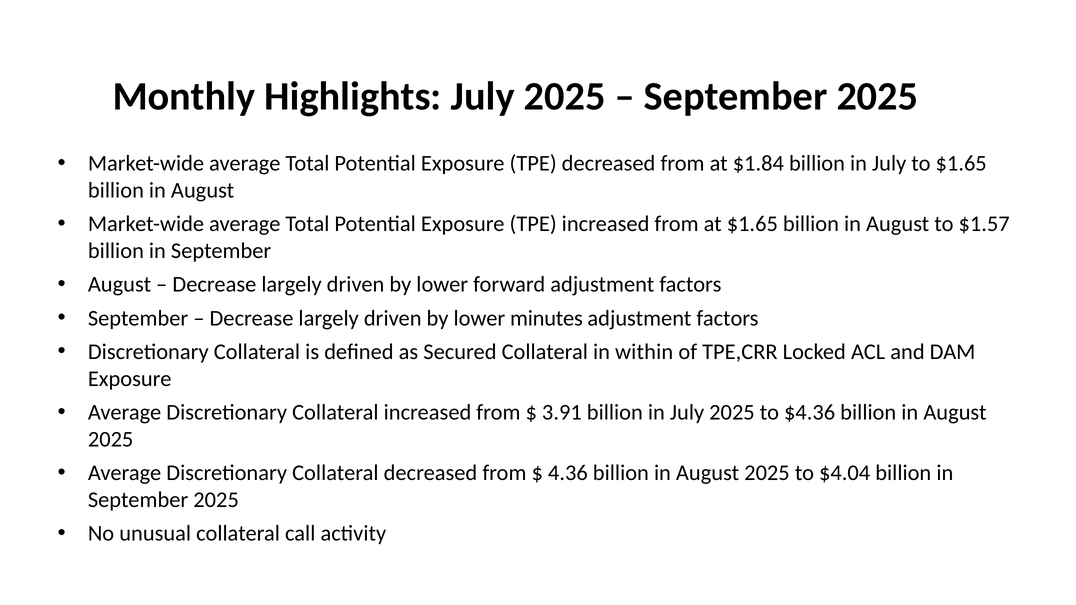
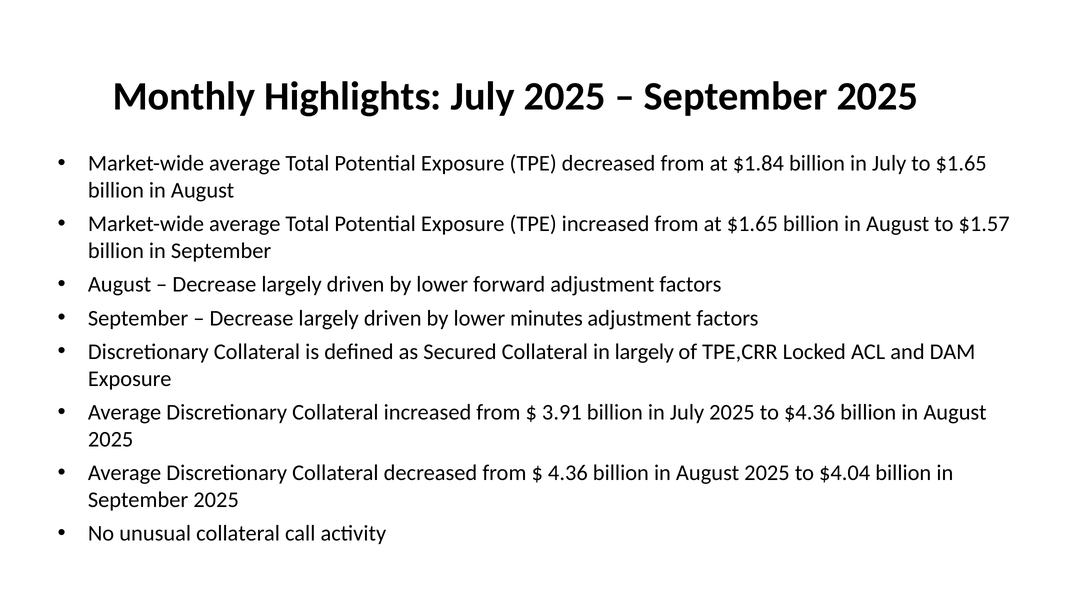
in within: within -> largely (644, 352)
